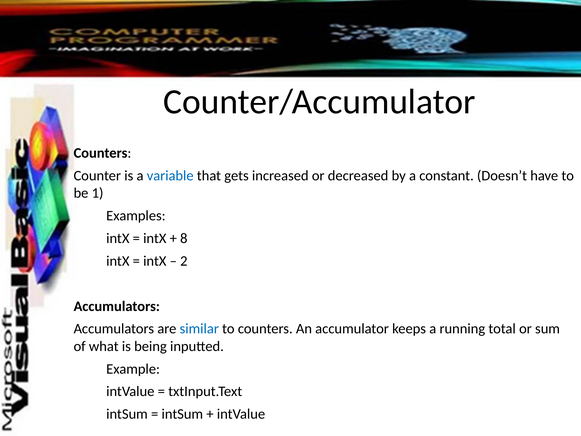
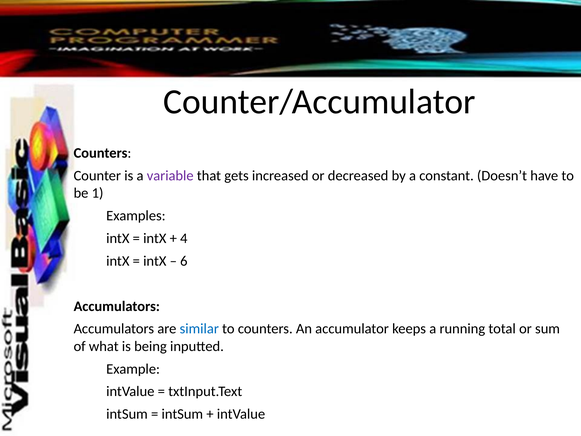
variable colour: blue -> purple (170, 176)
8: 8 -> 4 (184, 238)
2: 2 -> 6 (184, 261)
